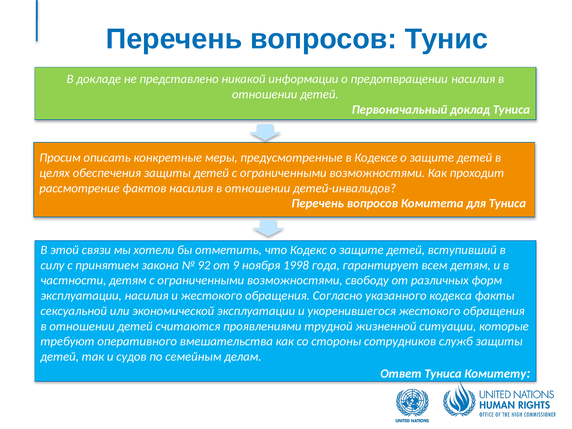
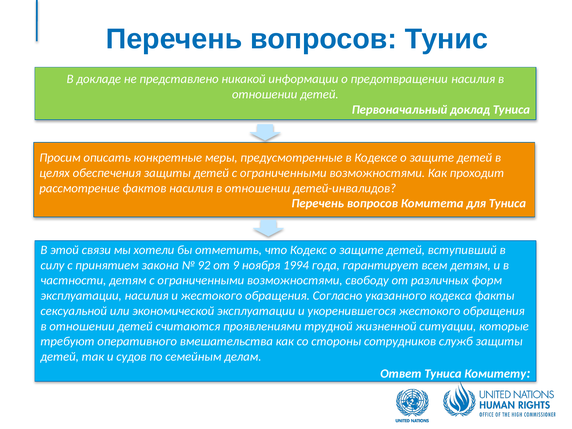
1998: 1998 -> 1994 (296, 265)
